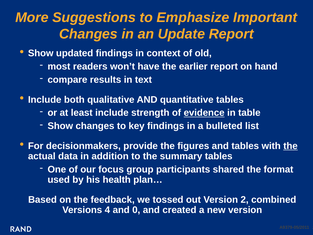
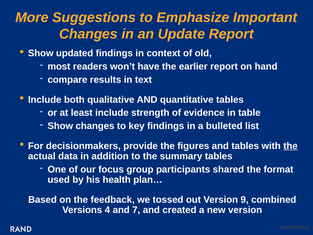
evidence underline: present -> none (204, 113)
2: 2 -> 9 (245, 200)
0: 0 -> 7 (136, 210)
